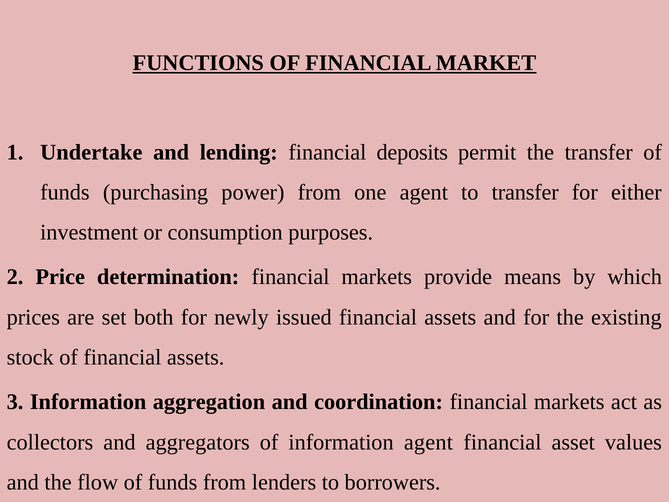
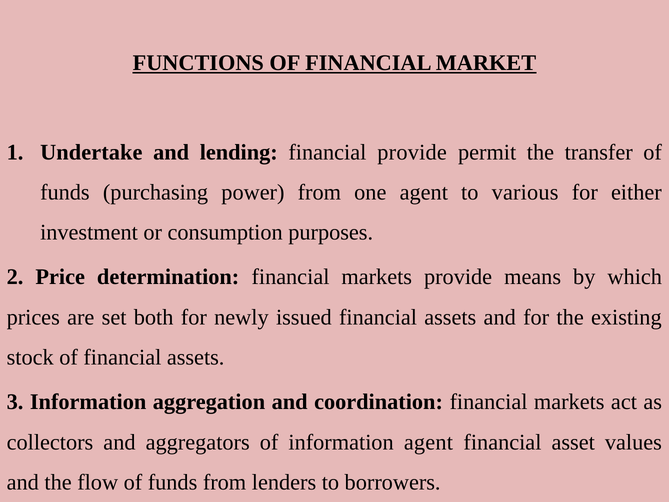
financial deposits: deposits -> provide (412, 152)
to transfer: transfer -> various (525, 192)
